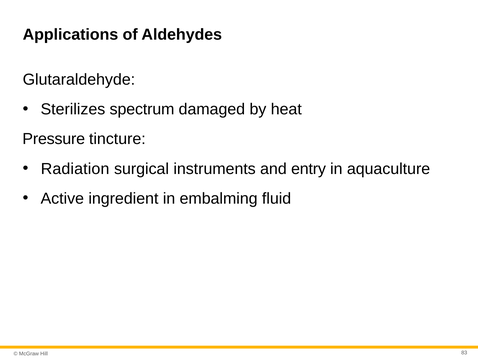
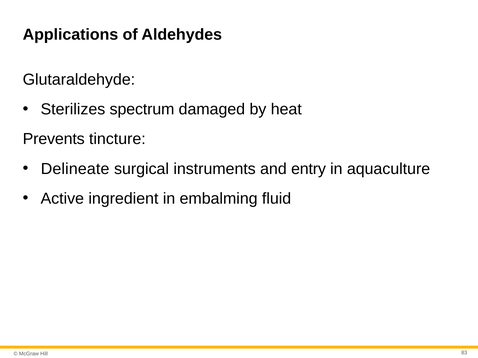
Pressure: Pressure -> Prevents (54, 139)
Radiation: Radiation -> Delineate (75, 169)
